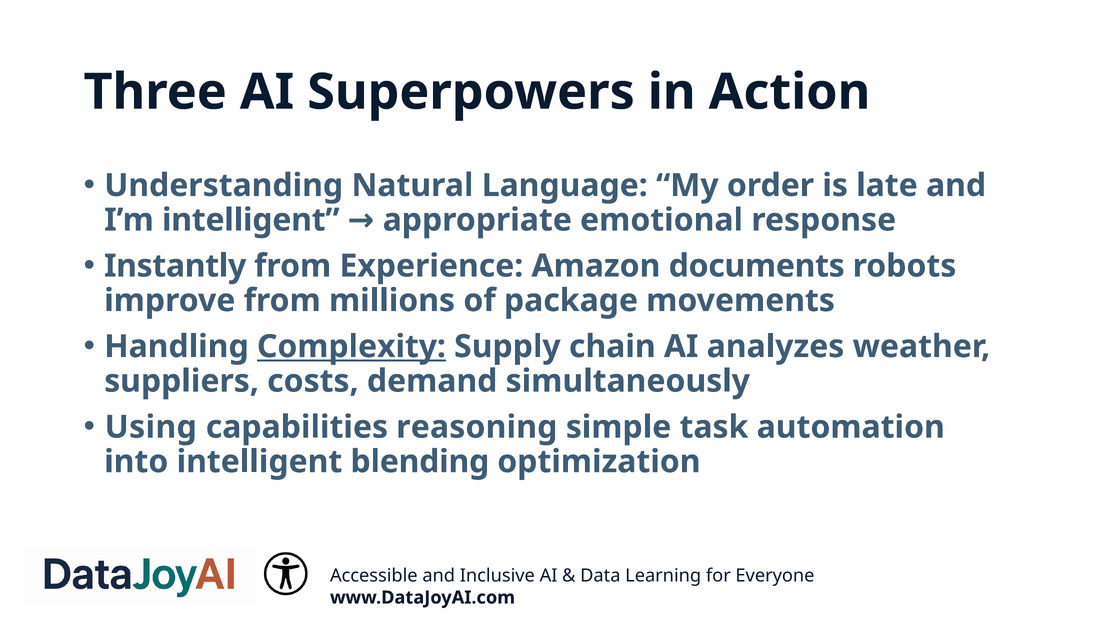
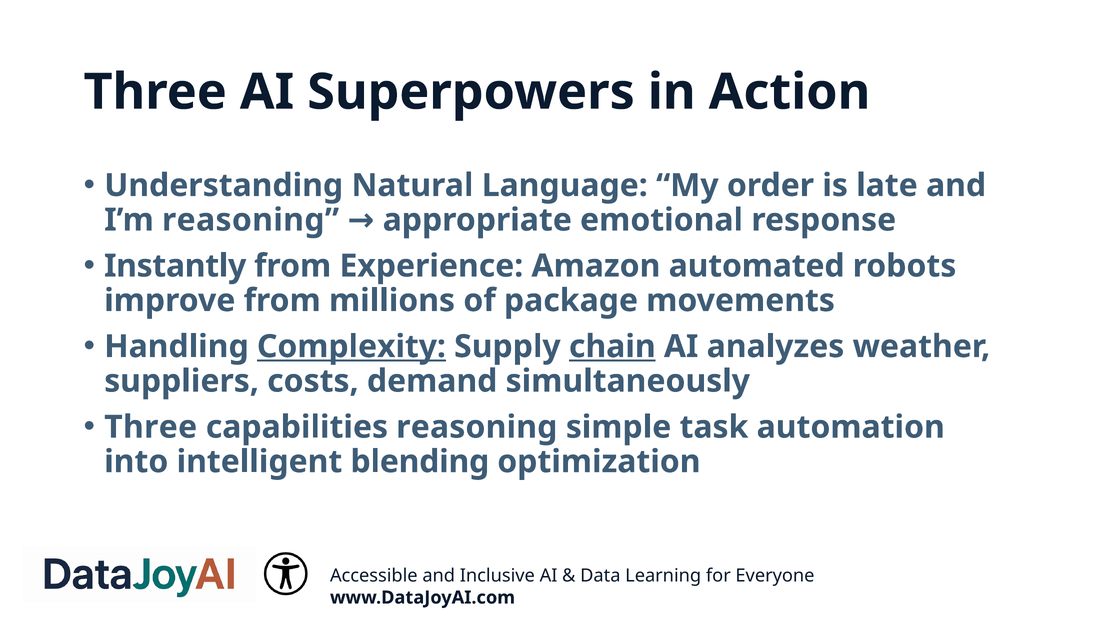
I’m intelligent: intelligent -> reasoning (251, 220)
documents: documents -> automated (757, 266)
chain underline: none -> present (612, 347)
Using: Using -> Three (151, 427)
